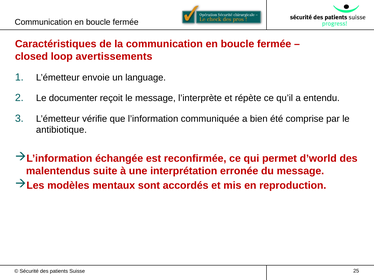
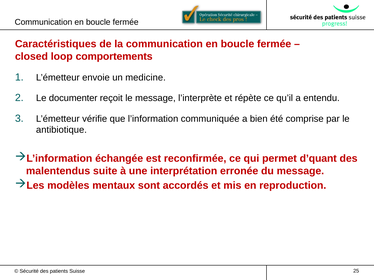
avertissements: avertissements -> comportements (114, 57)
language: language -> medicine (146, 78)
d’world: d’world -> d’quant (318, 159)
